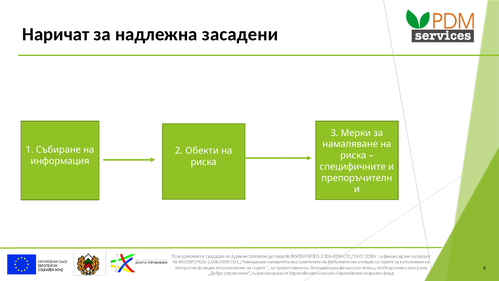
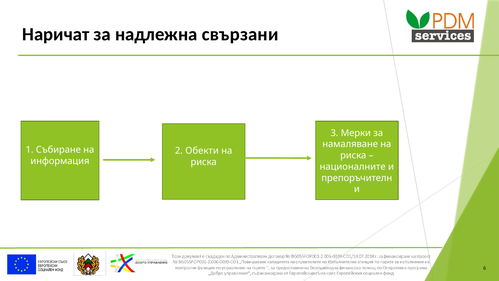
засадени: засадени -> свързани (240, 34)
специфичните: специфичните -> националните (353, 167)
